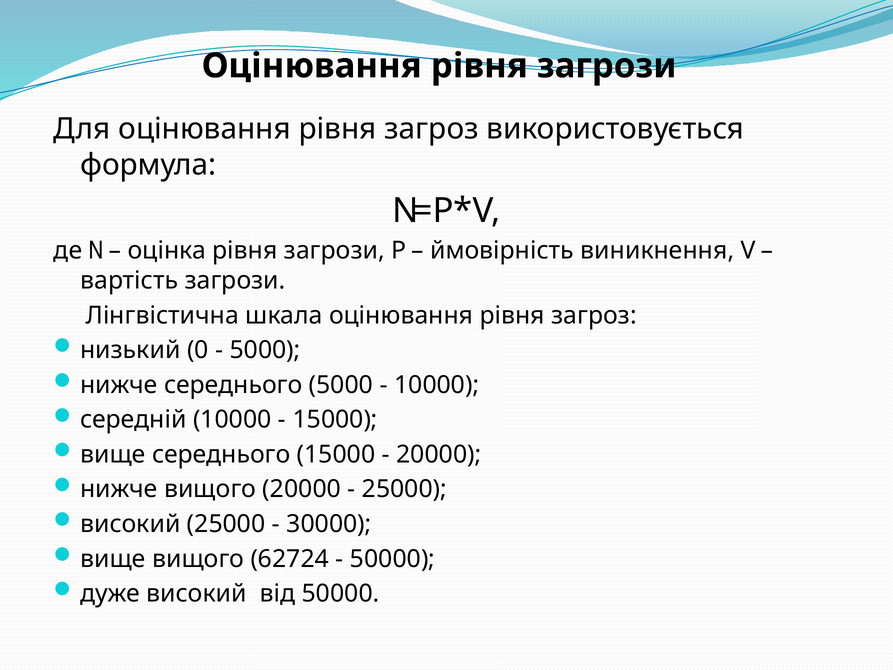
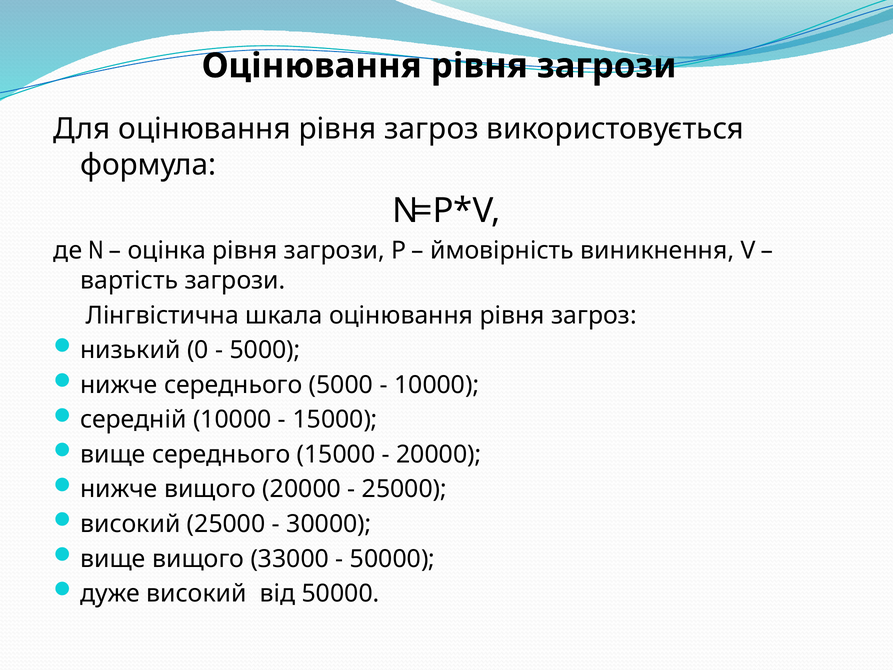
62724: 62724 -> 33000 (290, 559)
